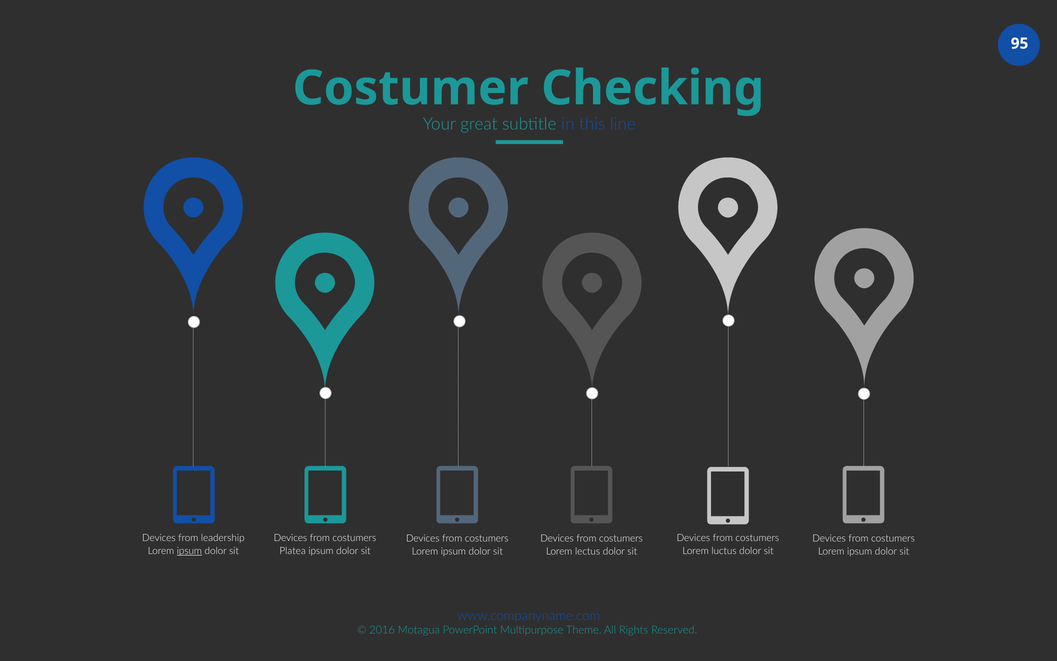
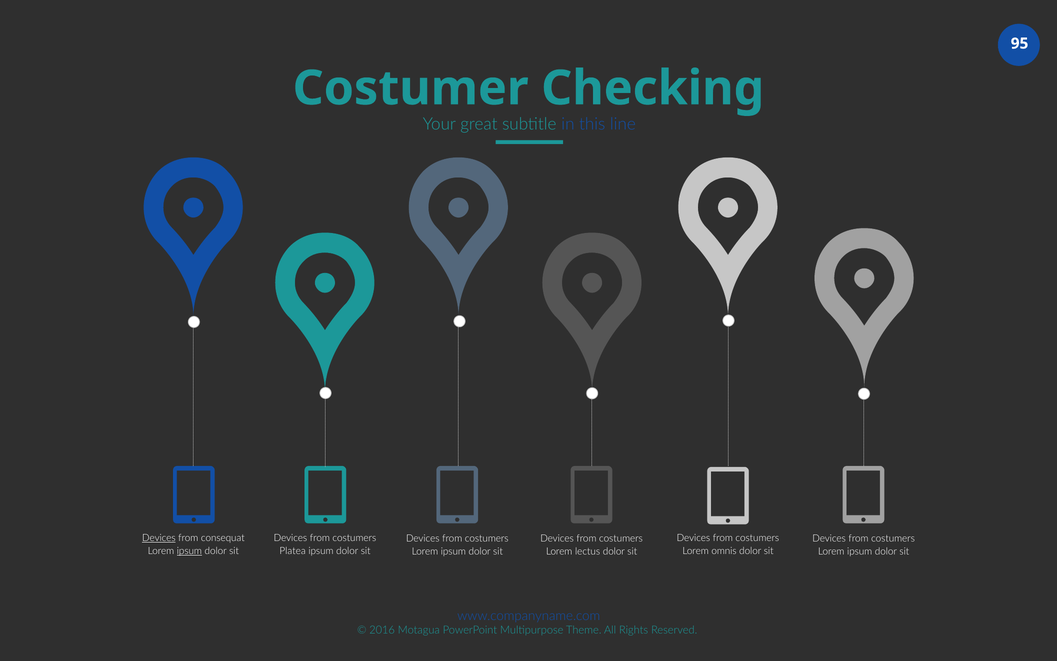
Devices underline: none -> present (159, 538)
leadership: leadership -> consequat (223, 538)
luctus: luctus -> omnis (724, 551)
